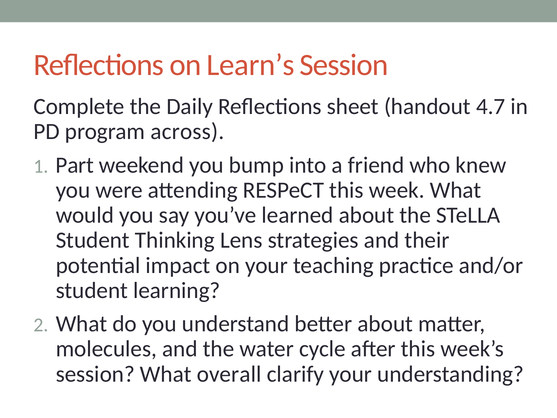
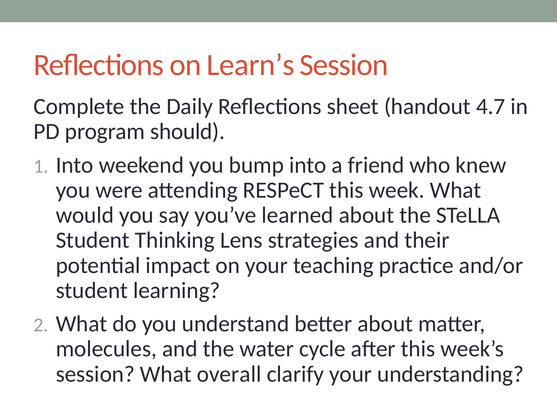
across: across -> should (188, 132)
Part: Part -> Into (75, 165)
